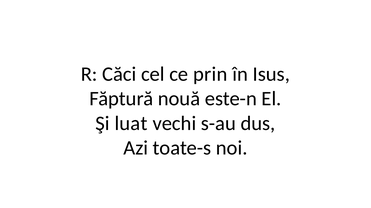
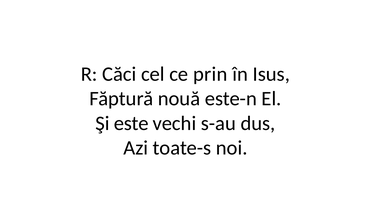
luat: luat -> este (131, 124)
